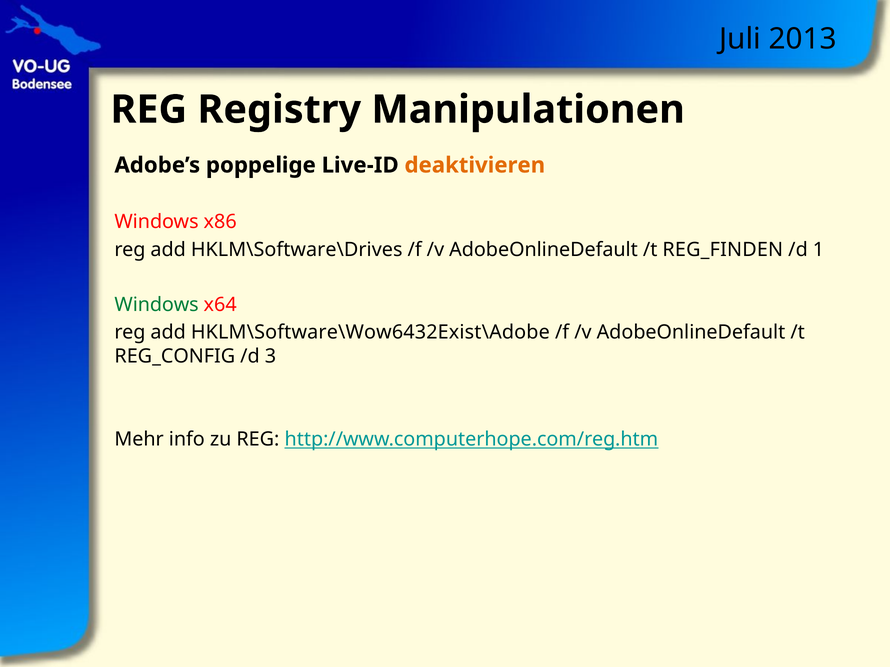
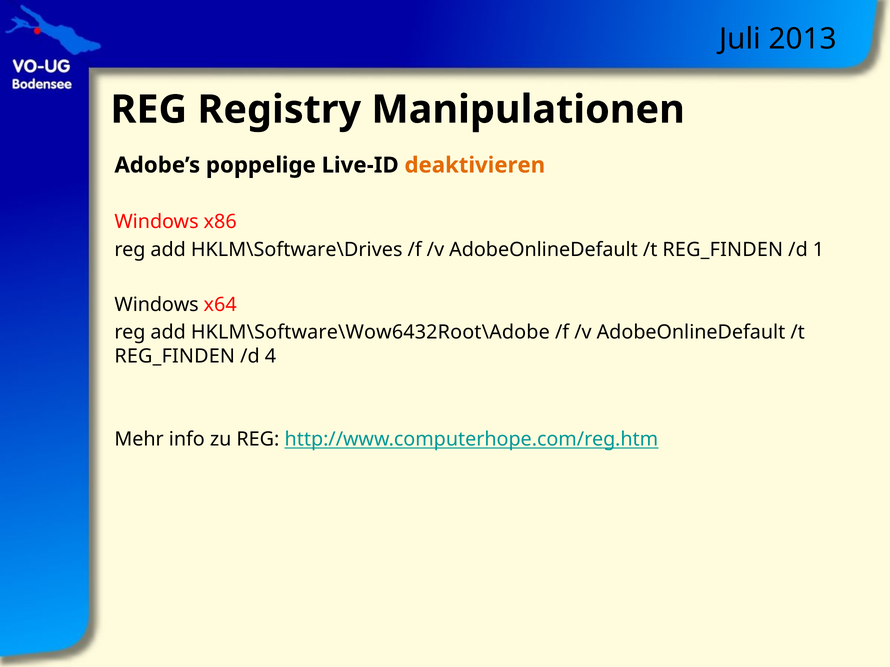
Windows colour: green -> black (157, 305)
HKLM\Software\Wow6432Exist\Adobe: HKLM\Software\Wow6432Exist\Adobe -> HKLM\Software\Wow6432Root\Adobe (370, 333)
REG_CONFIG: REG_CONFIG -> REG_FINDEN (175, 356)
3: 3 -> 4 (270, 356)
